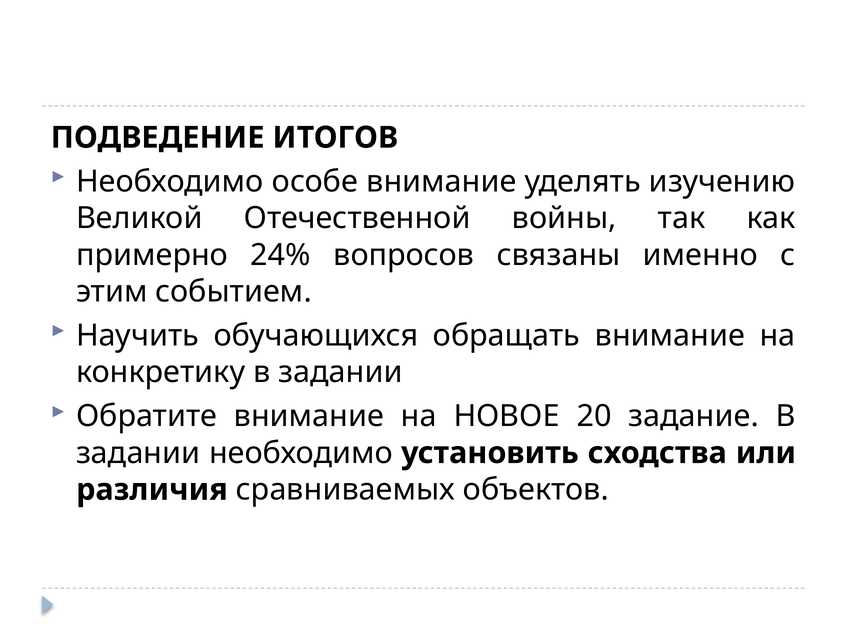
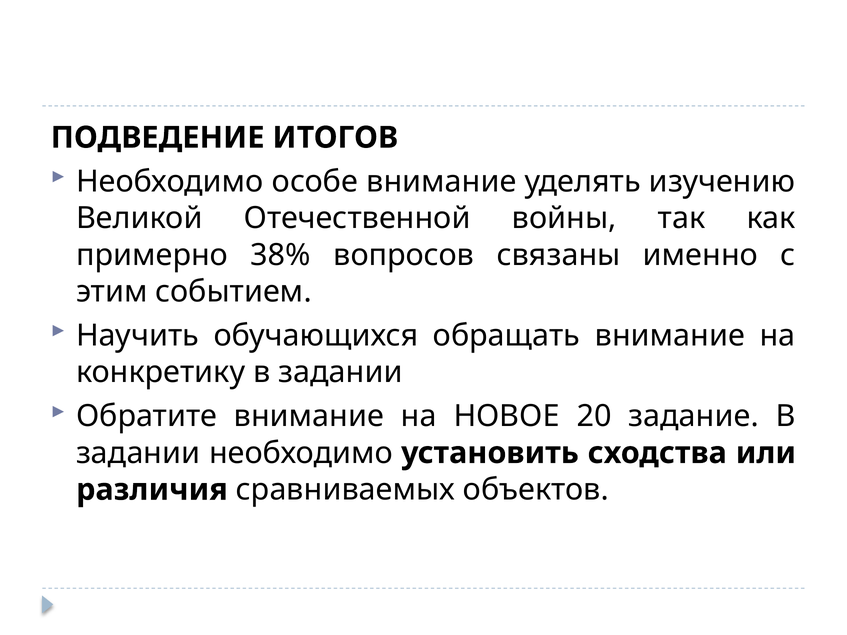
24%: 24% -> 38% (281, 255)
